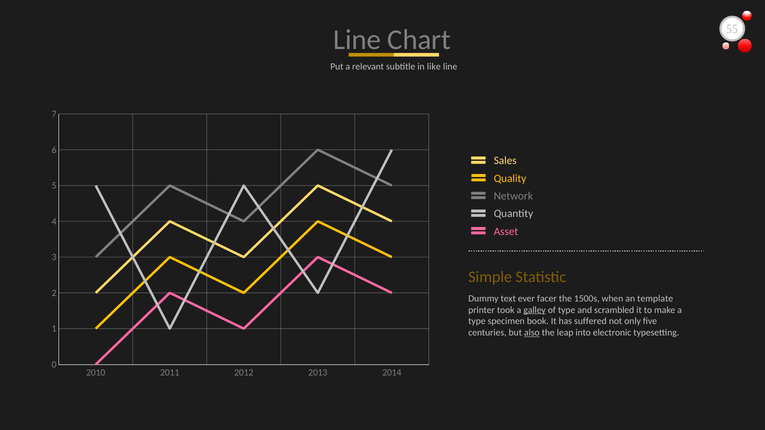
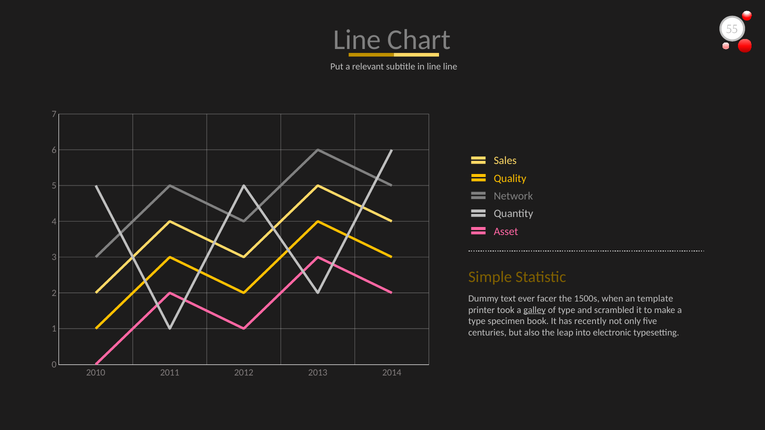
in like: like -> line (434, 66)
suffered: suffered -> recently (590, 322)
also underline: present -> none (532, 333)
